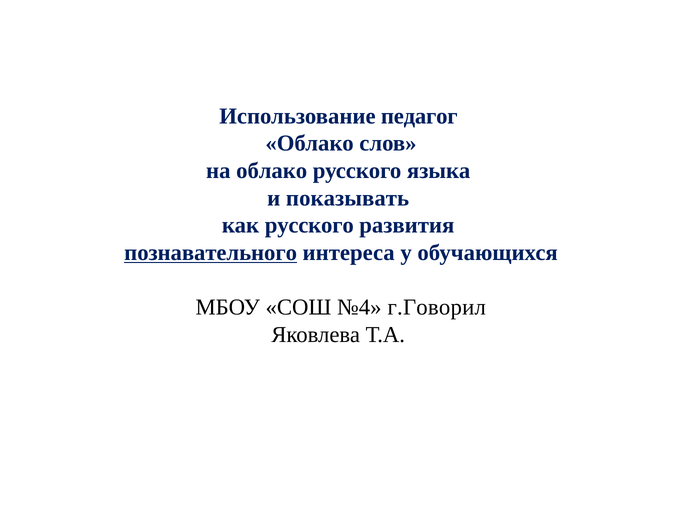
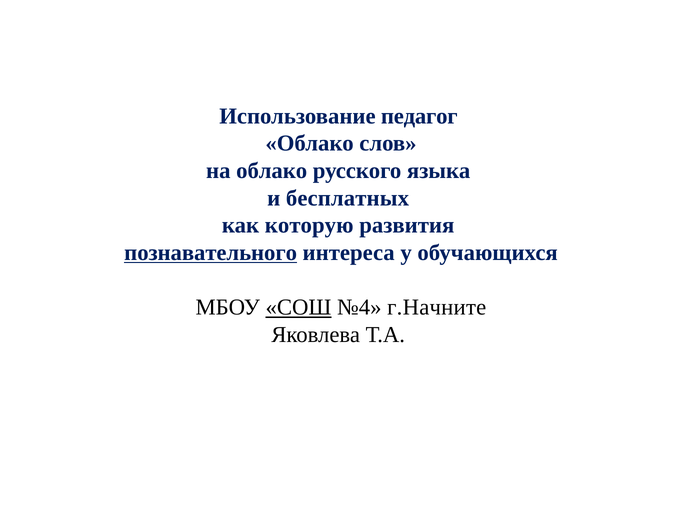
показывать: показывать -> бесплатных (347, 198)
как русского: русского -> которую (309, 225)
СОШ underline: none -> present (298, 307)
г.Говорил: г.Говорил -> г.Начните (437, 307)
